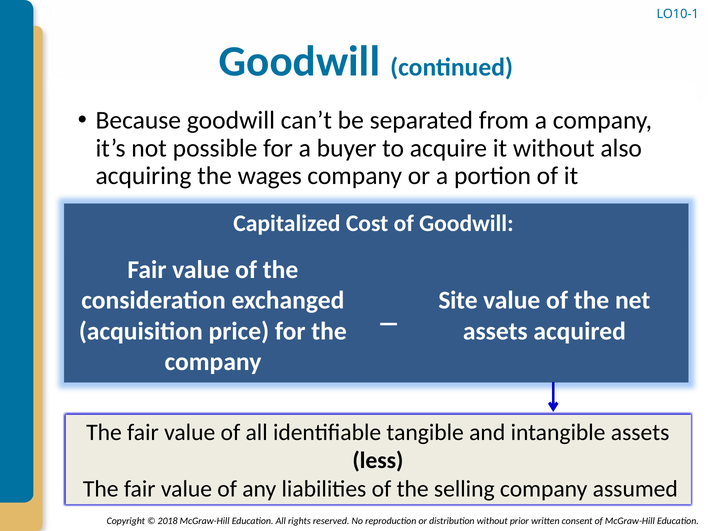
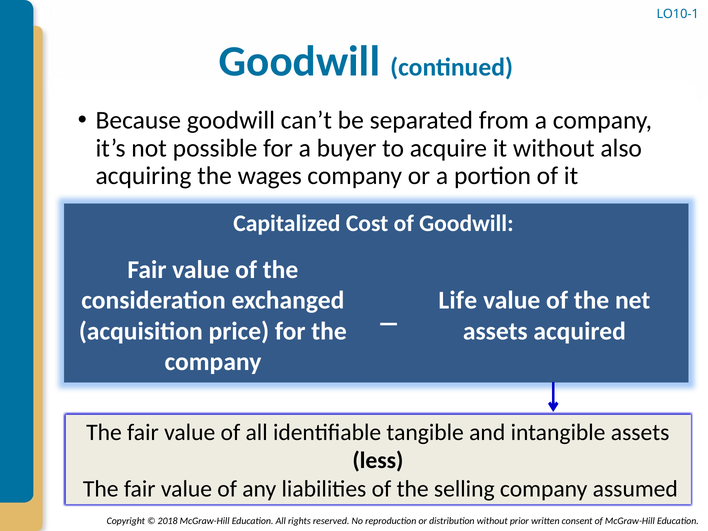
Site: Site -> Life (458, 301)
